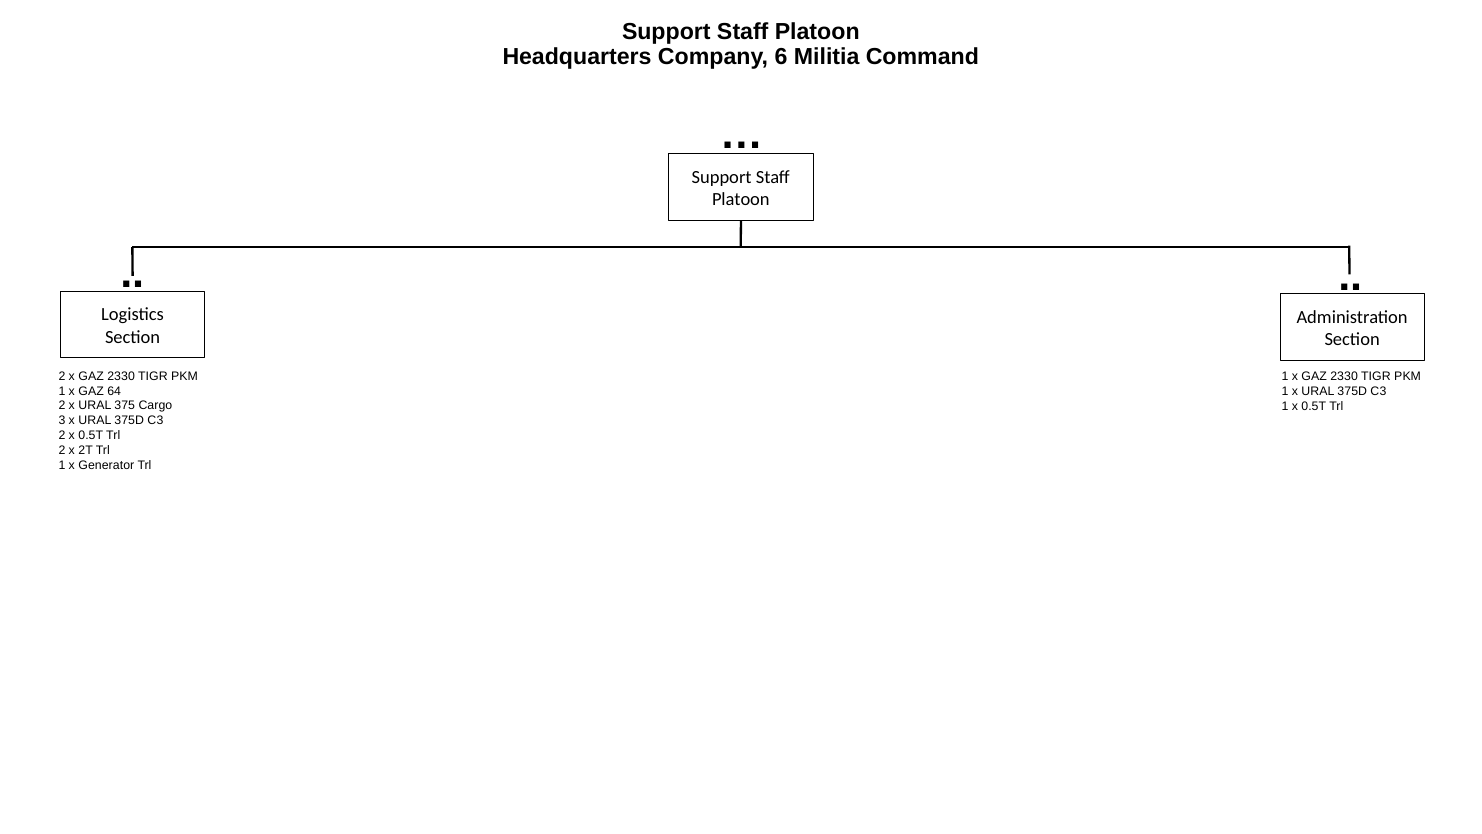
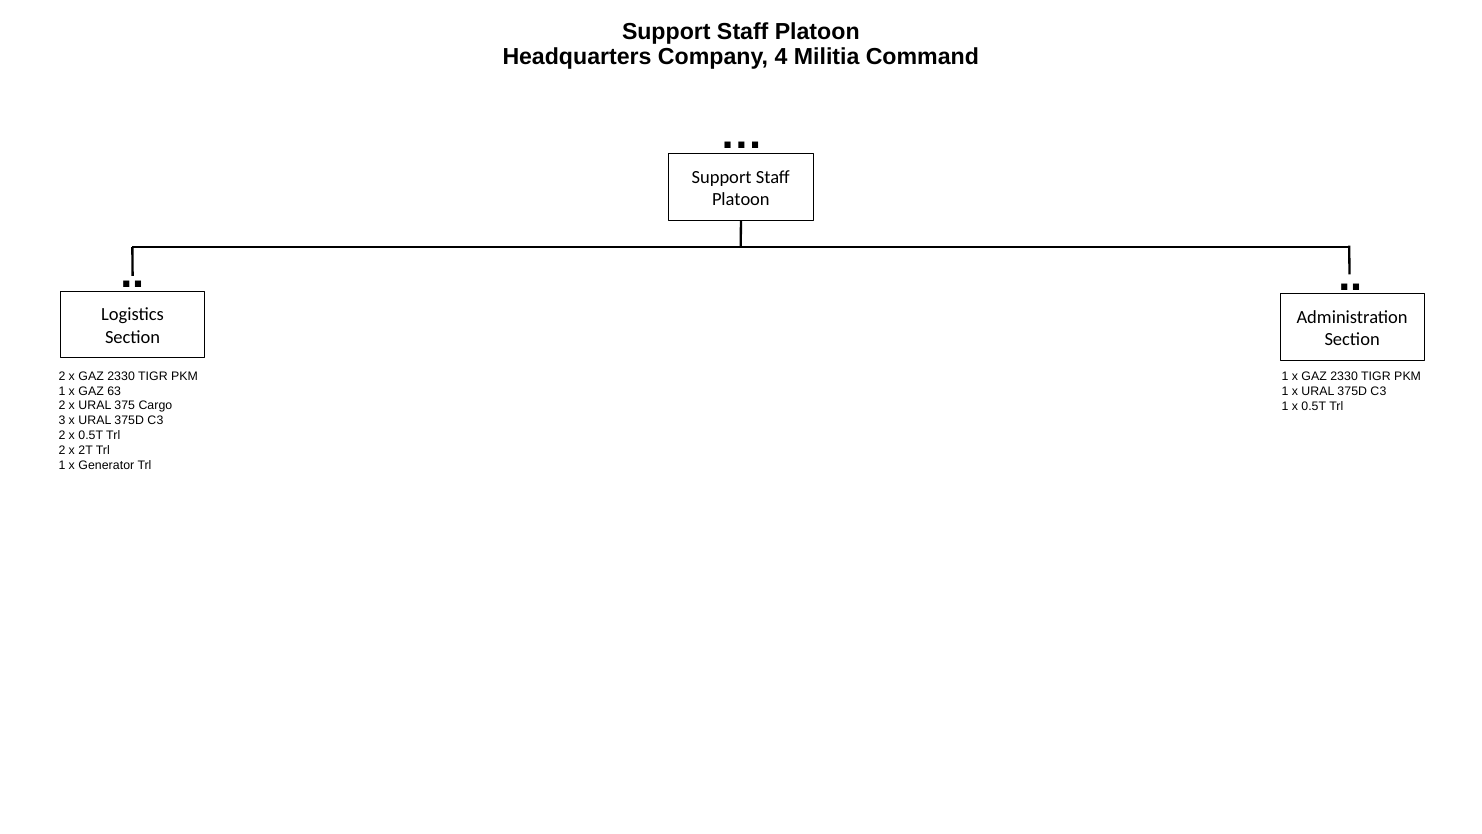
6: 6 -> 4 (781, 57)
64: 64 -> 63 (114, 391)
